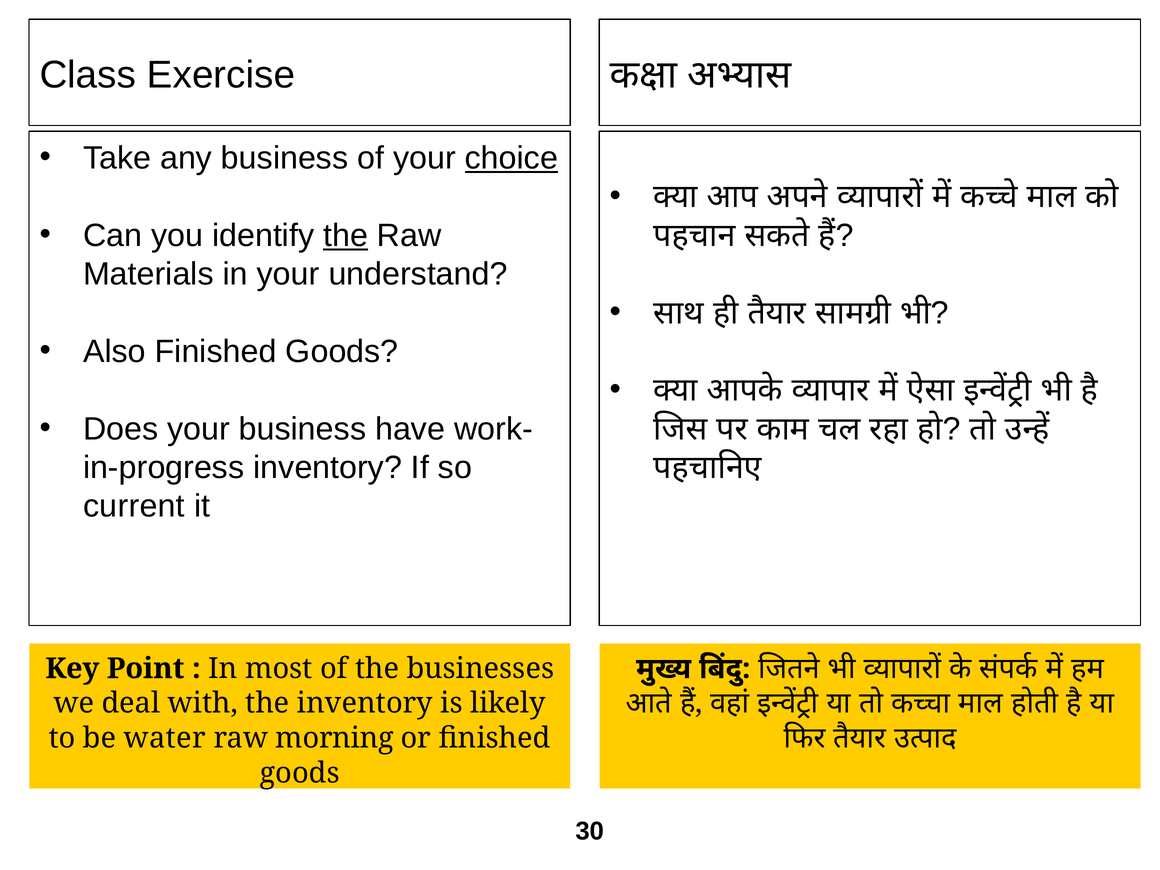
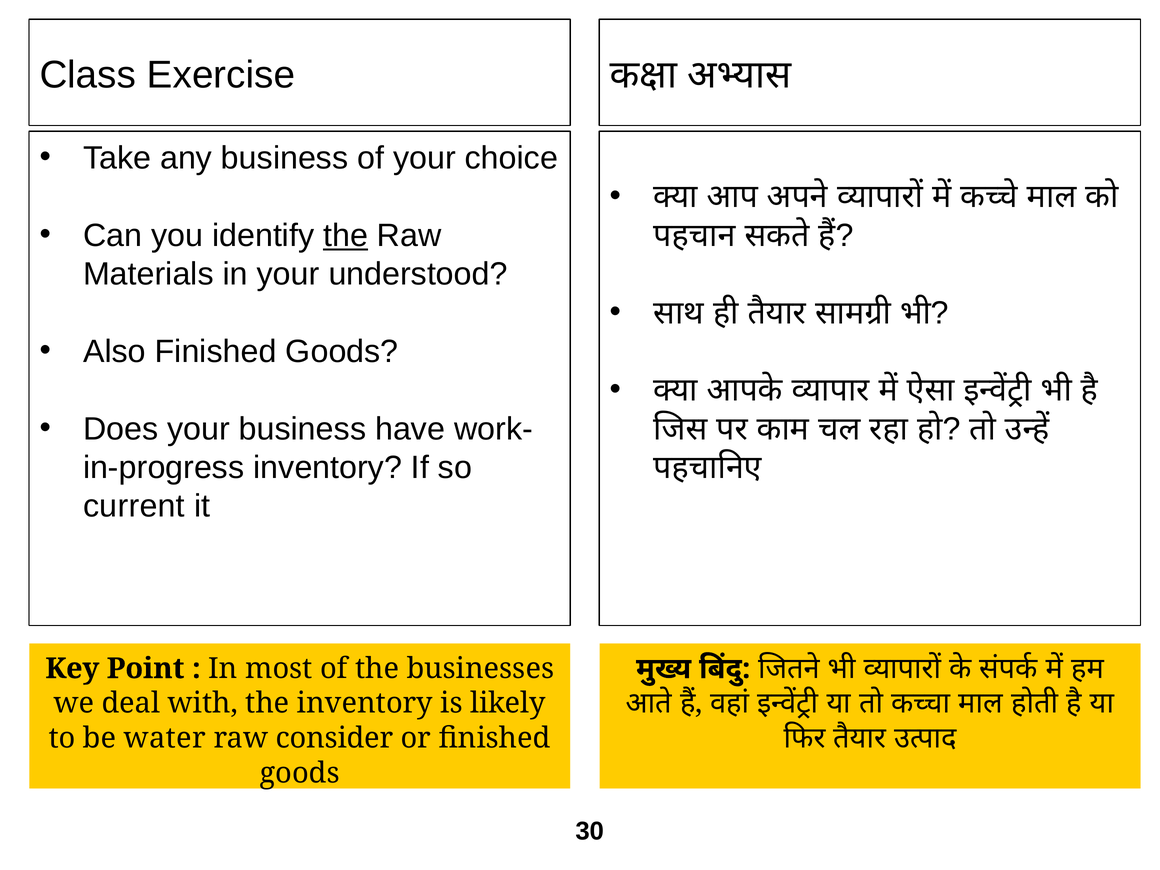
choice underline: present -> none (511, 158)
understand: understand -> understood (418, 274)
morning: morning -> consider (335, 738)
